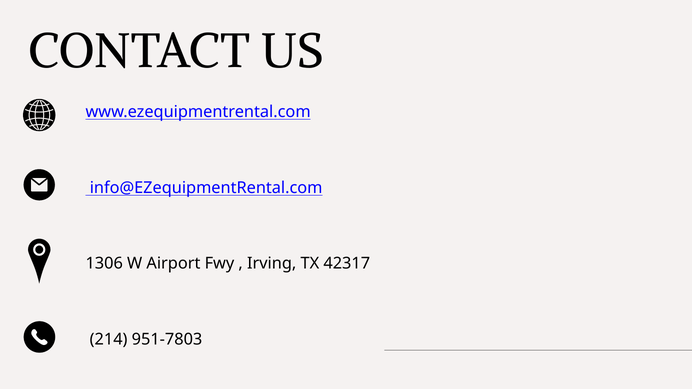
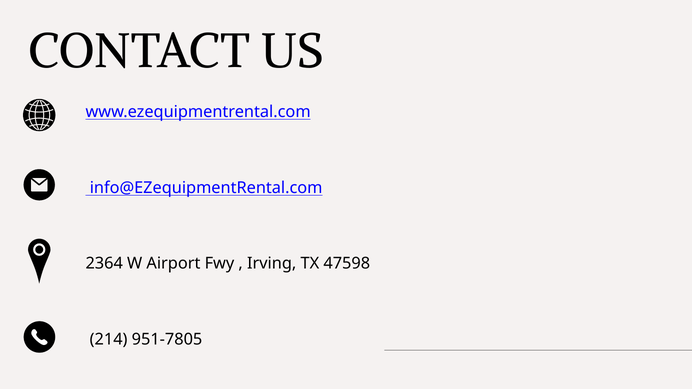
1306: 1306 -> 2364 (104, 264)
42317: 42317 -> 47598 (347, 264)
951-7803: 951-7803 -> 951-7805 (167, 339)
